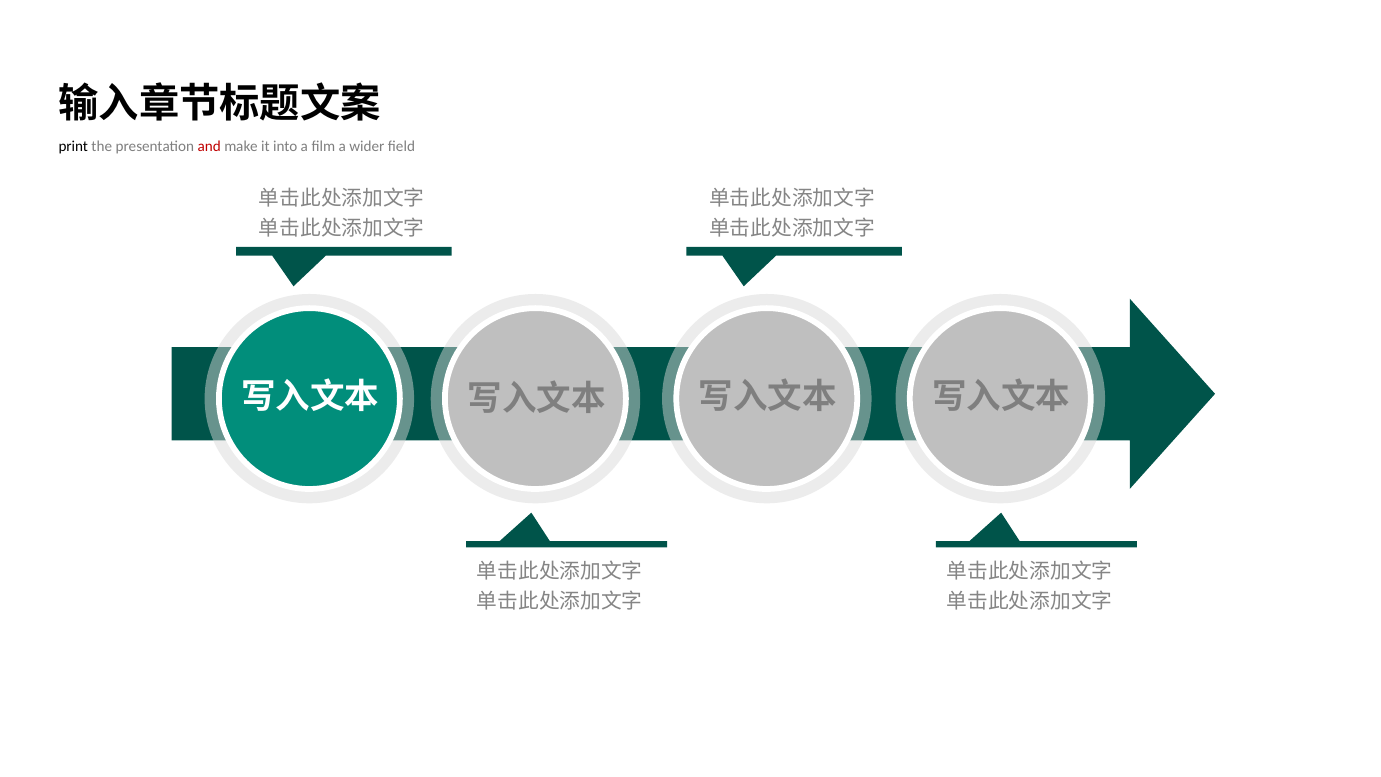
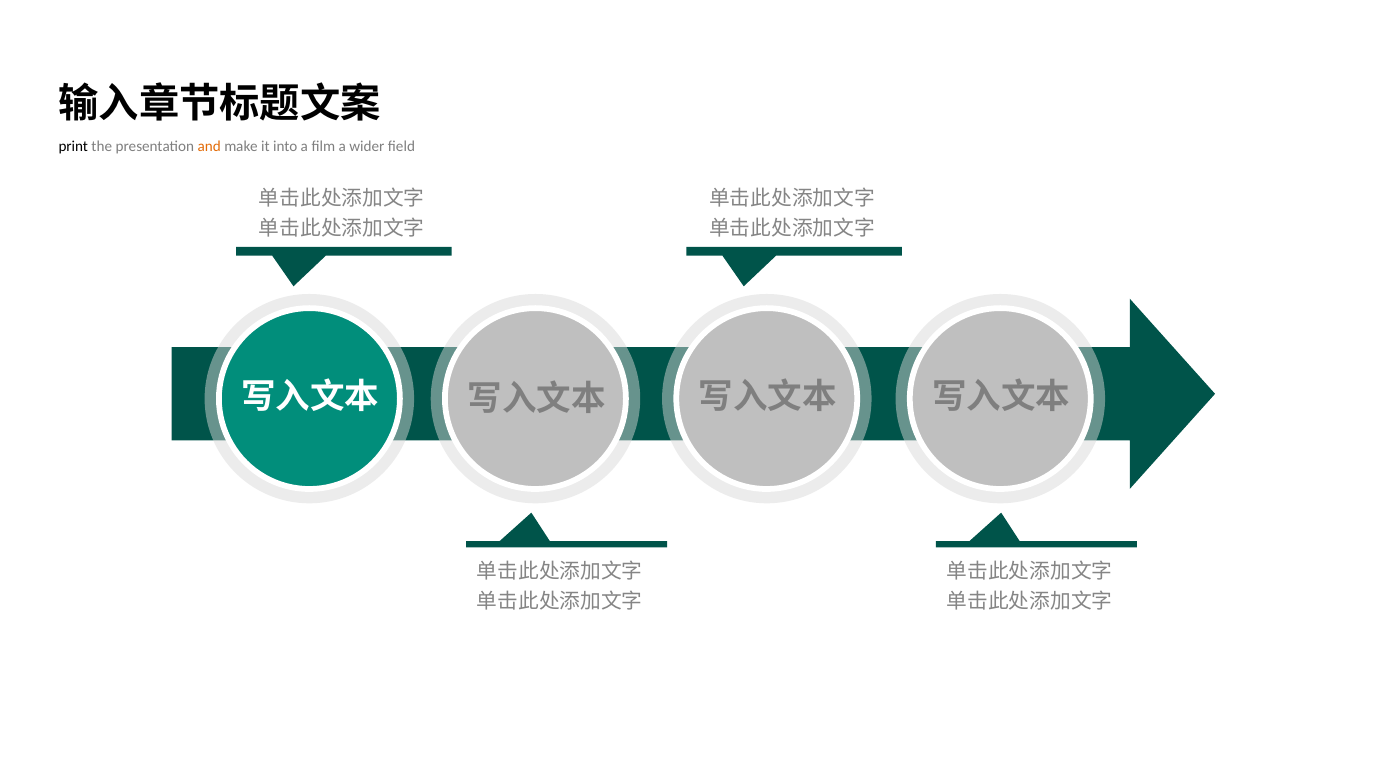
and colour: red -> orange (209, 146)
